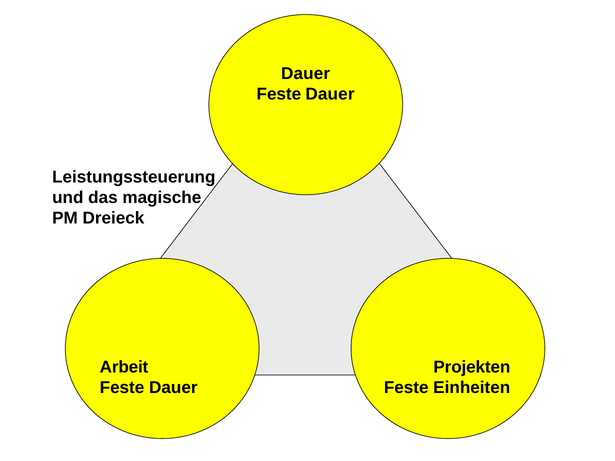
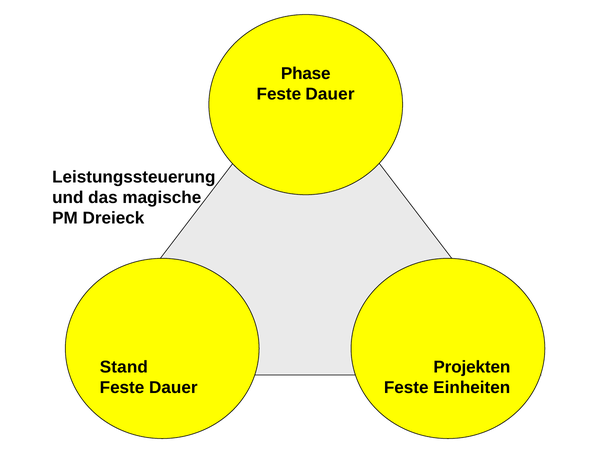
Dauer: Dauer -> Phase (306, 74)
Arbeit: Arbeit -> Stand (124, 367)
